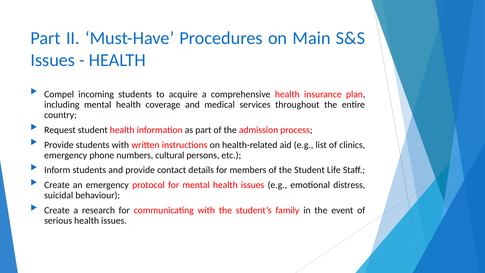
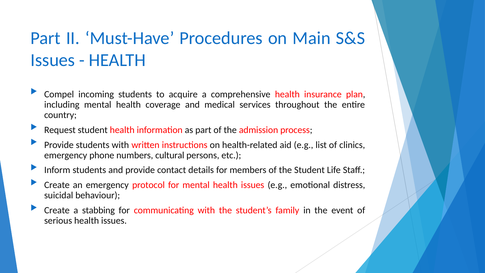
research: research -> stabbing (98, 210)
